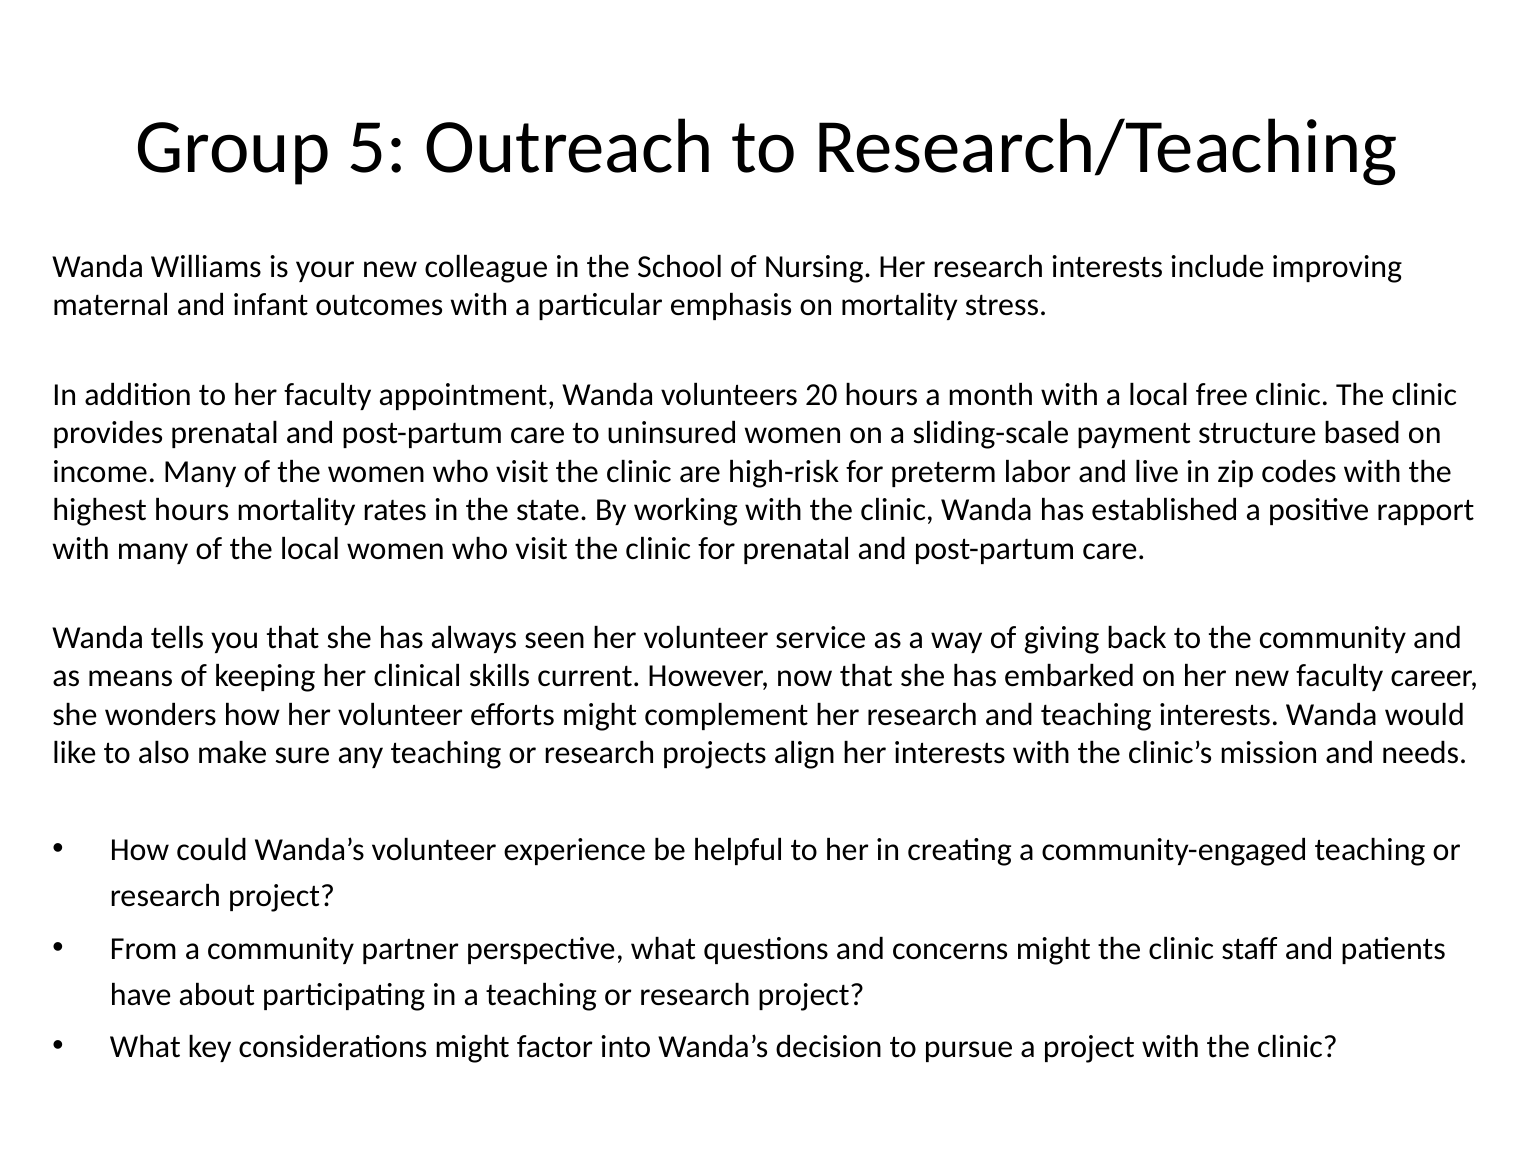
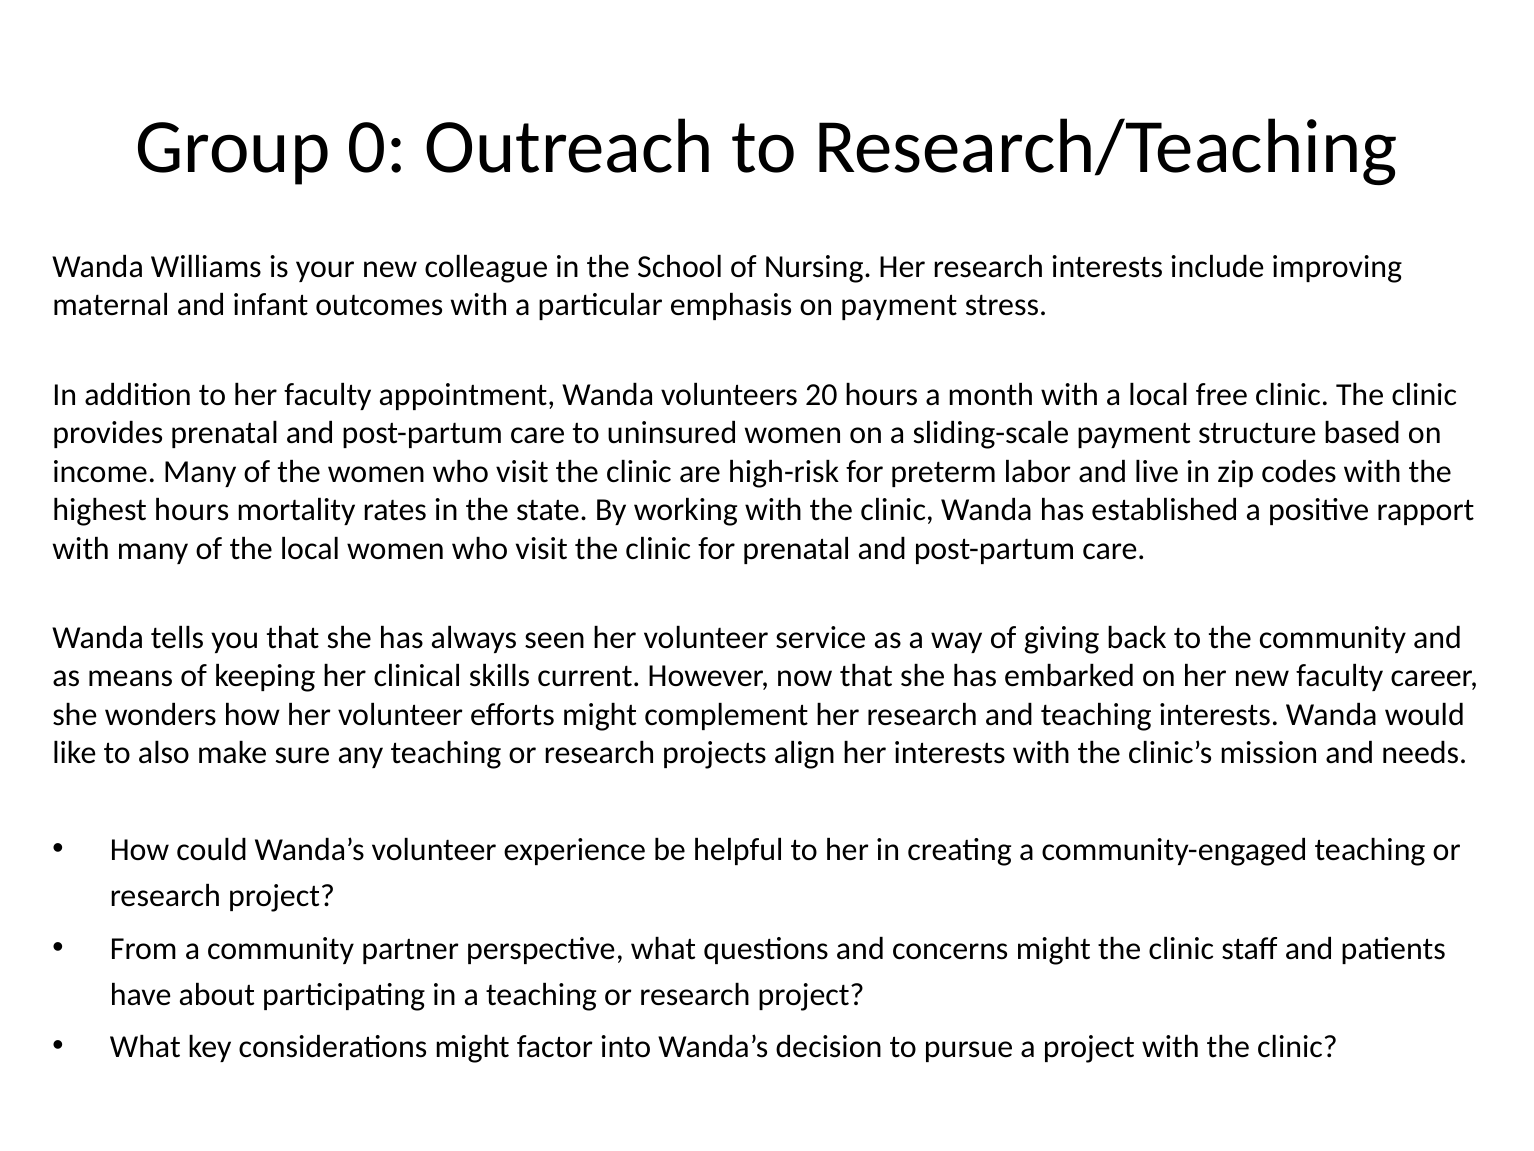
5: 5 -> 0 (377, 147)
on mortality: mortality -> payment (899, 305)
